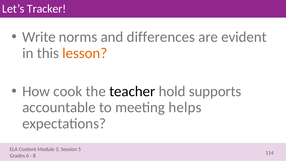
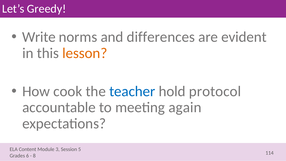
Tracker: Tracker -> Greedy (47, 9)
teacher colour: black -> blue (132, 91)
supports: supports -> protocol (215, 91)
helps: helps -> again (185, 107)
